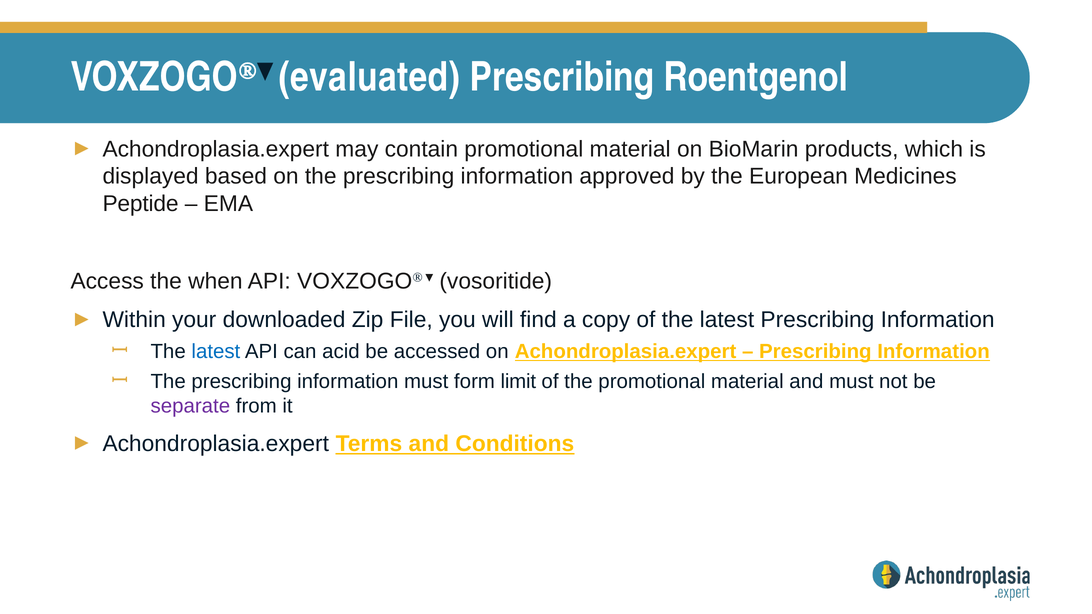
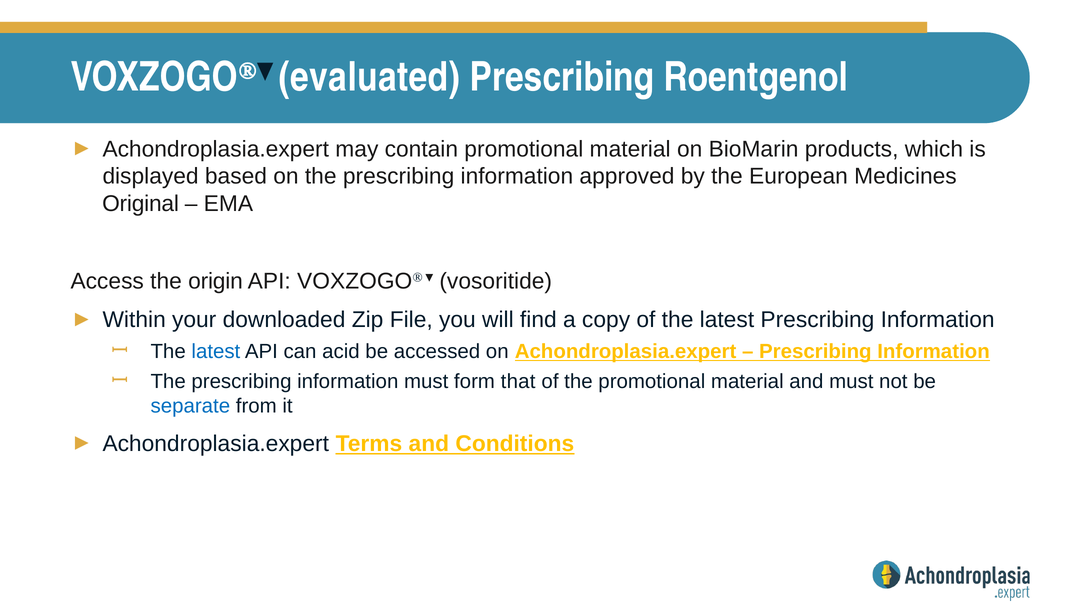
Peptide: Peptide -> Original (141, 204)
when: when -> origin (216, 281)
limit: limit -> that (518, 382)
separate colour: purple -> blue (190, 406)
